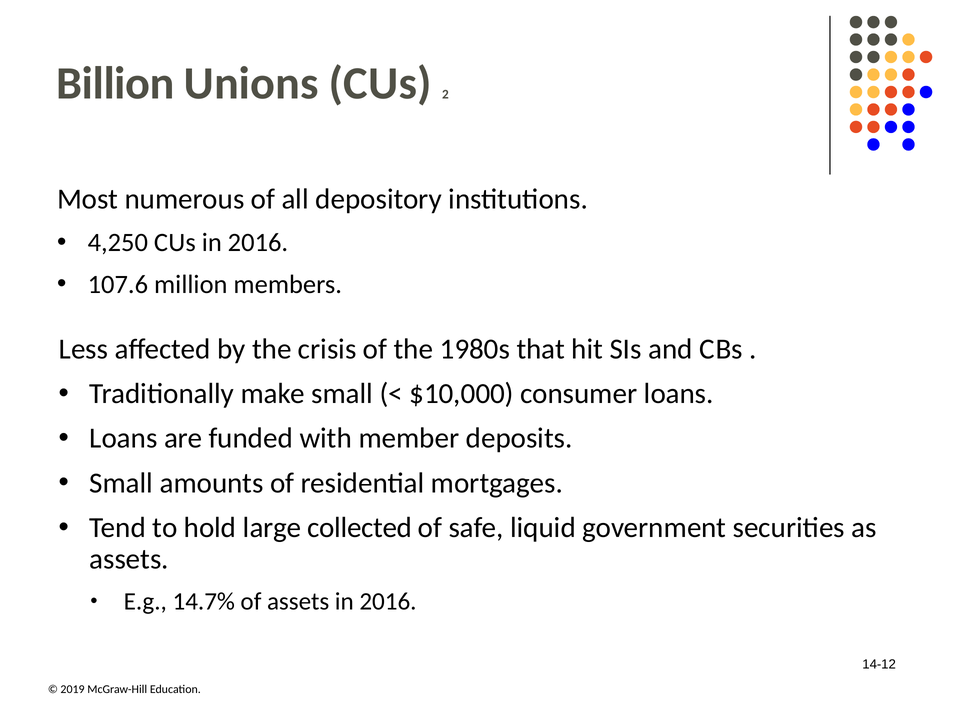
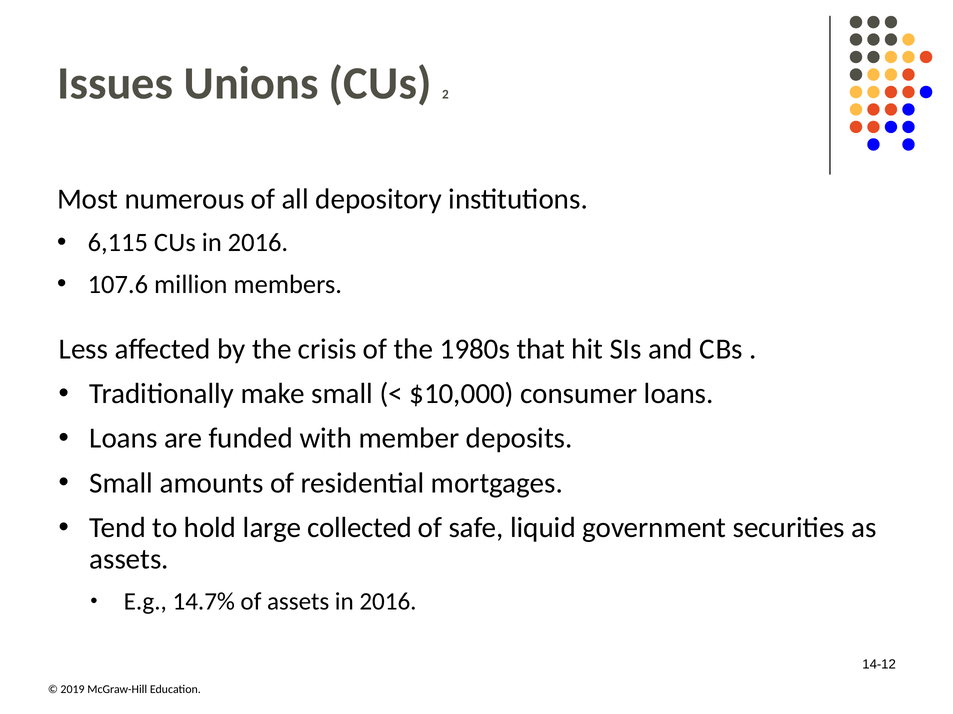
Billion: Billion -> Issues (115, 83)
4,250: 4,250 -> 6,115 (118, 243)
